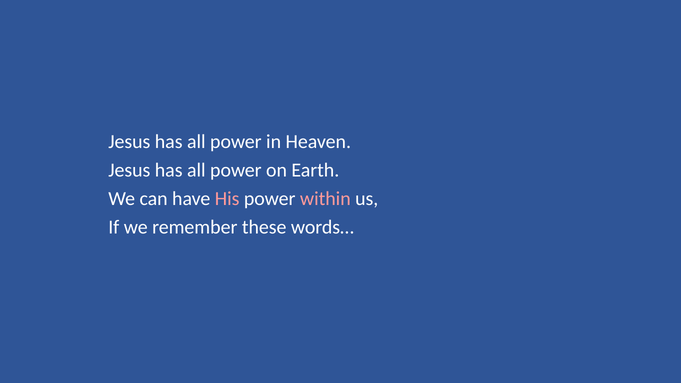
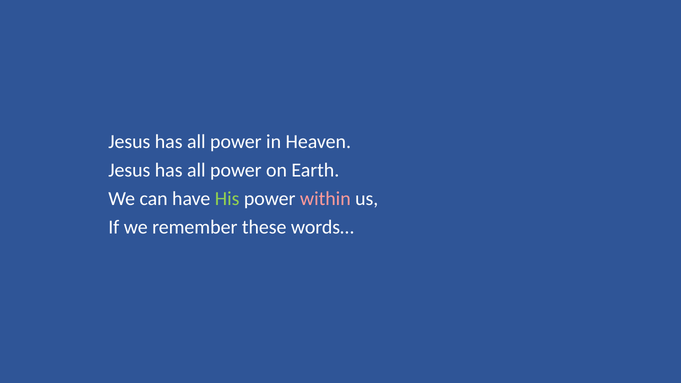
His colour: pink -> light green (227, 199)
